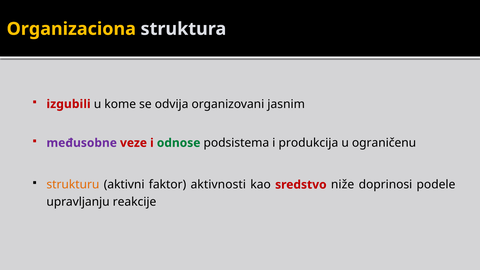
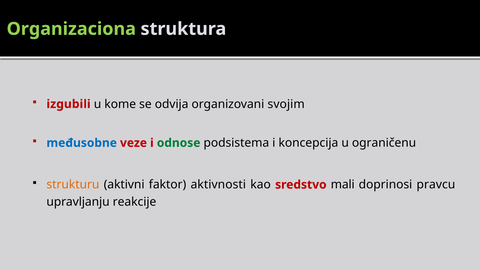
Organizaciona colour: yellow -> light green (71, 29)
jasnim: jasnim -> svojim (286, 104)
međusobne colour: purple -> blue (82, 143)
produkcija: produkcija -> koncepcija (308, 143)
niže: niže -> mali (343, 185)
podele: podele -> pravcu (436, 185)
